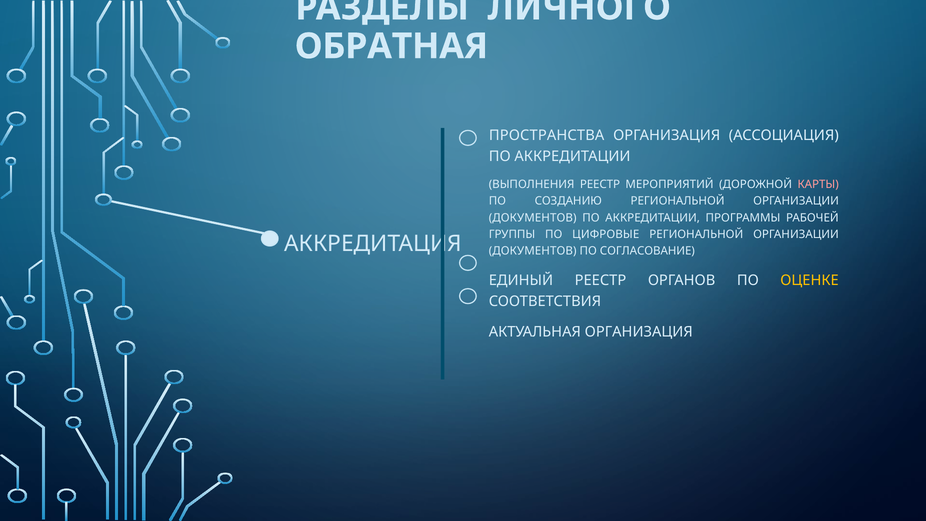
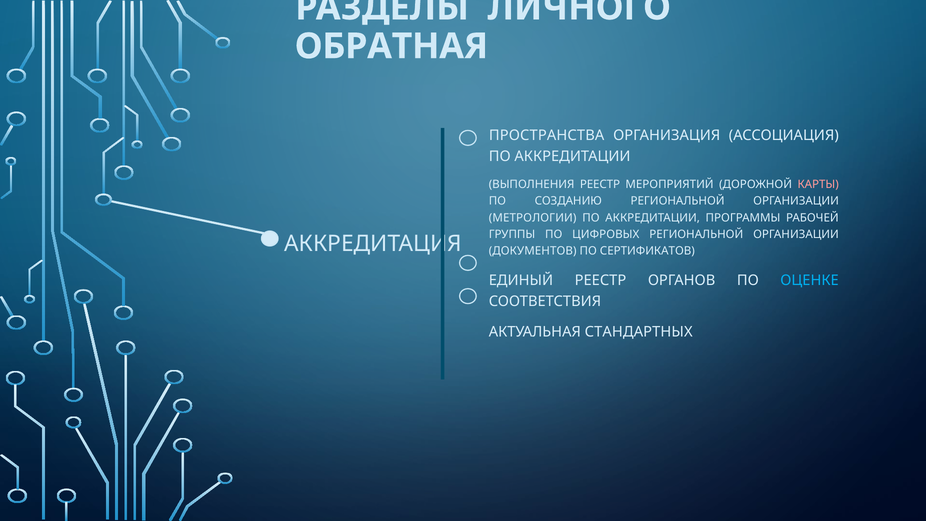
ДОКУМЕНТОВ: ДОКУМЕНТОВ -> МЕТРОЛОГИИ (533, 218)
ЦИФРОВЫЕ: ЦИФРОВЫЕ -> ЦИФРОВЫХ (606, 234)
СОГЛАСОВАНИЕ: СОГЛАСОВАНИЕ -> СЕРТИФИКАТОВ (647, 251)
ОЦЕНКЕ colour: yellow -> light blue (810, 280)
АКТУАЛЬНАЯ ОРГАНИЗАЦИЯ: ОРГАНИЗАЦИЯ -> СТАНДАРТНЫХ (639, 332)
